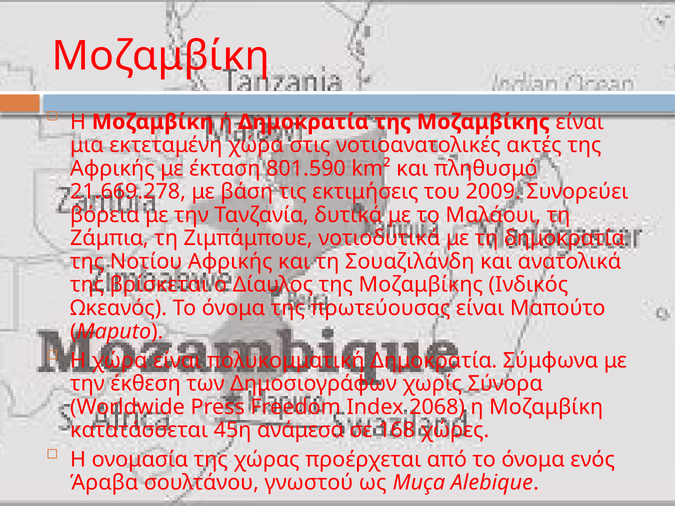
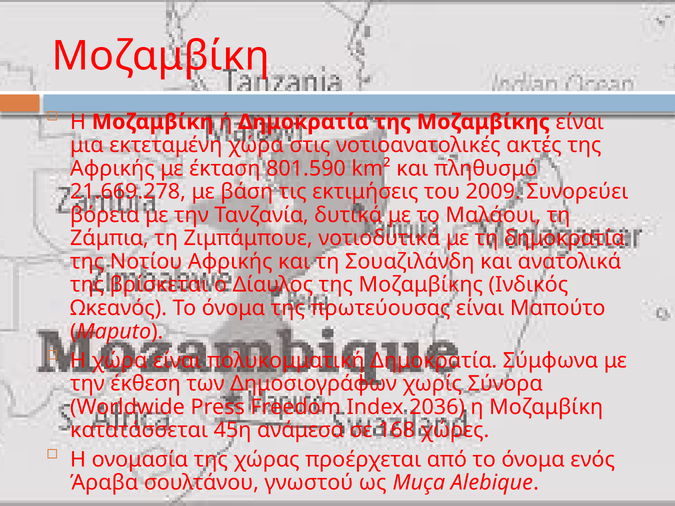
2068: 2068 -> 2036 (437, 407)
